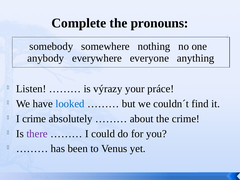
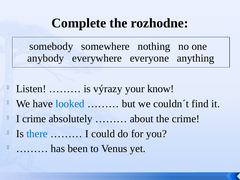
pronouns: pronouns -> rozhodne (159, 23)
práce: práce -> know (161, 89)
there colour: purple -> blue (37, 134)
